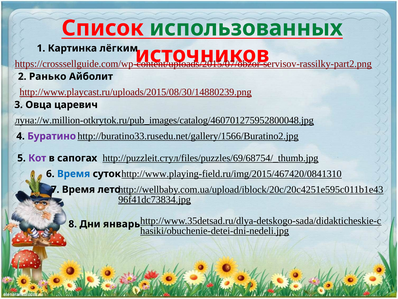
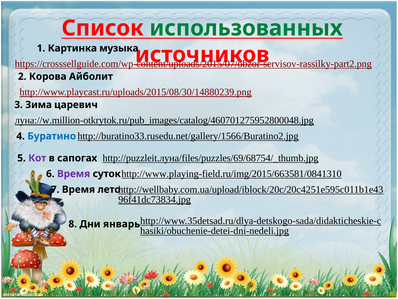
лёгким: лёгким -> музыка (119, 48)
Ранько: Ранько -> Корова (48, 76)
Овца: Овца -> Зима (39, 105)
Буратино colour: purple -> blue (52, 136)
http://puzzleit.стул/files/puzzles/69/68754/_thumb.jpg: http://puzzleit.стул/files/puzzles/69/68754/_thumb.jpg -> http://puzzleit.луна/files/puzzles/69/68754/_thumb.jpg (210, 158)
http://www.playing-field.ru/img/2015/467420/0841310: http://www.playing-field.ru/img/2015/467420/0841310 -> http://www.playing-field.ru/img/2015/663581/0841310 (231, 174)
Время colour: blue -> purple (74, 174)
